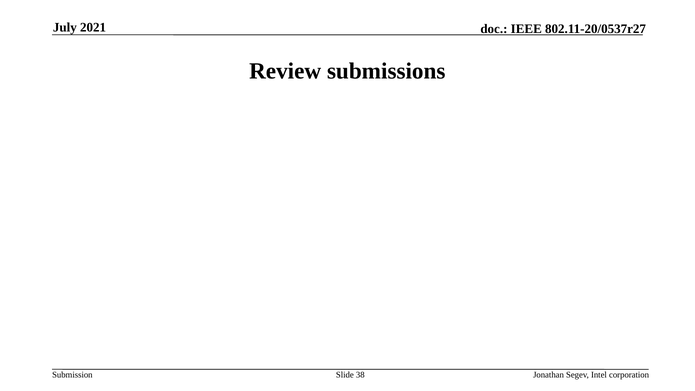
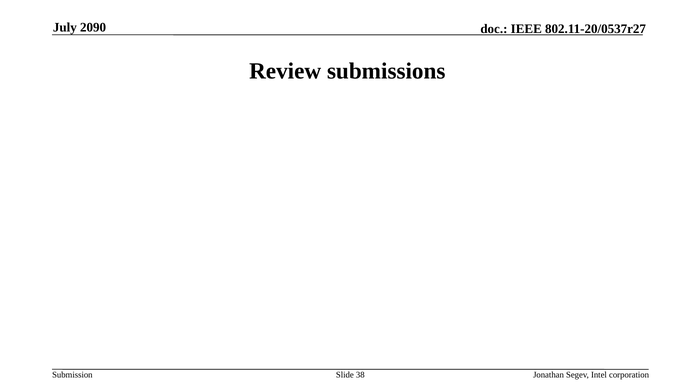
2021: 2021 -> 2090 (93, 28)
